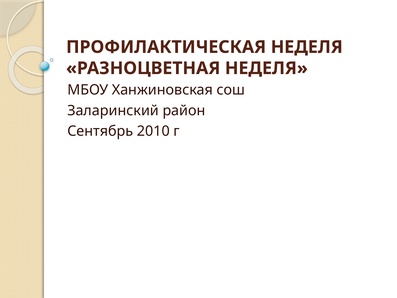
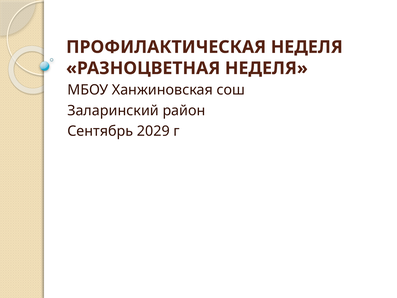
2010: 2010 -> 2029 (153, 131)
